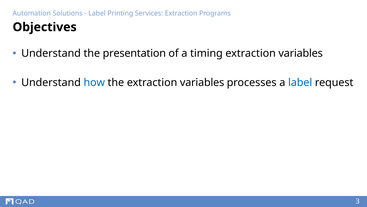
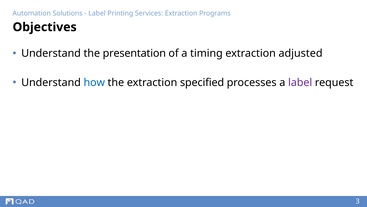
variables: variables -> adjusted (301, 53)
the extraction variables: variables -> specified (202, 82)
label colour: blue -> purple (300, 82)
